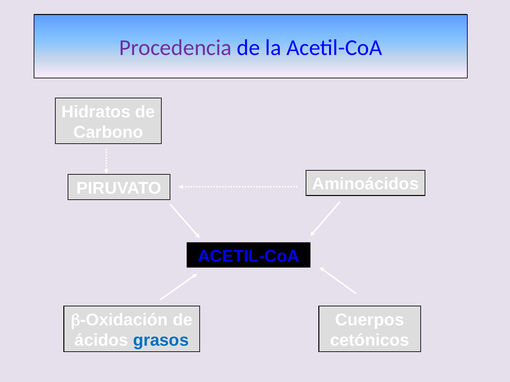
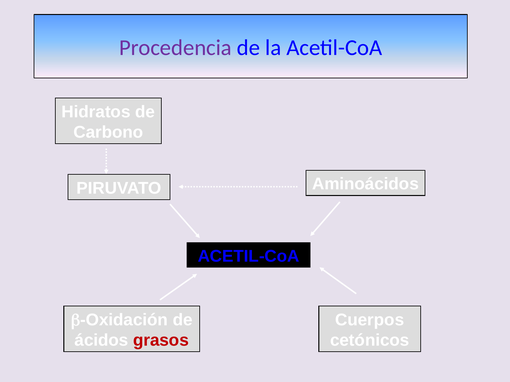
grasos colour: blue -> red (161, 341)
